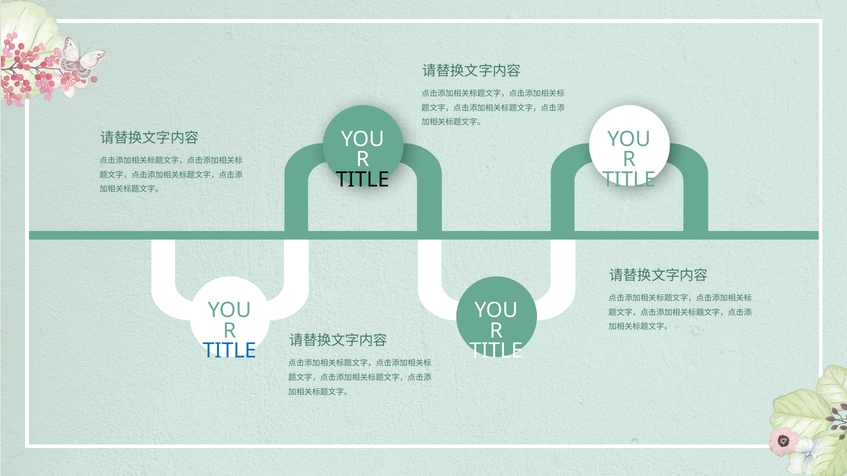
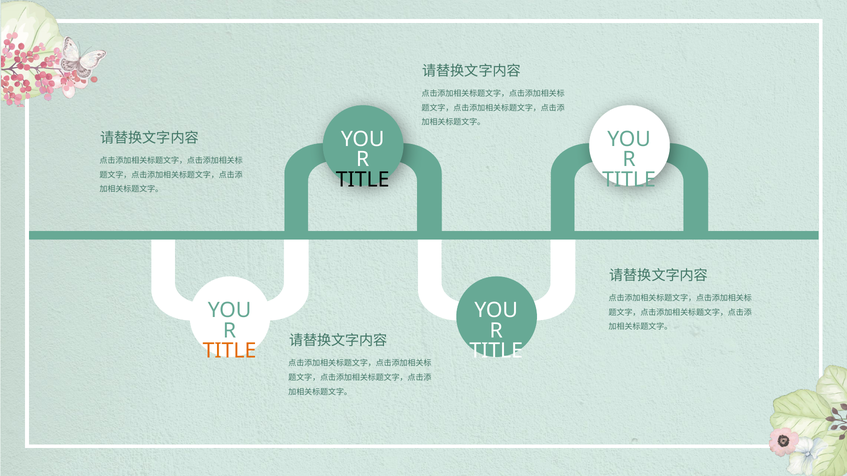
TITLE colour: blue -> orange (230, 351)
